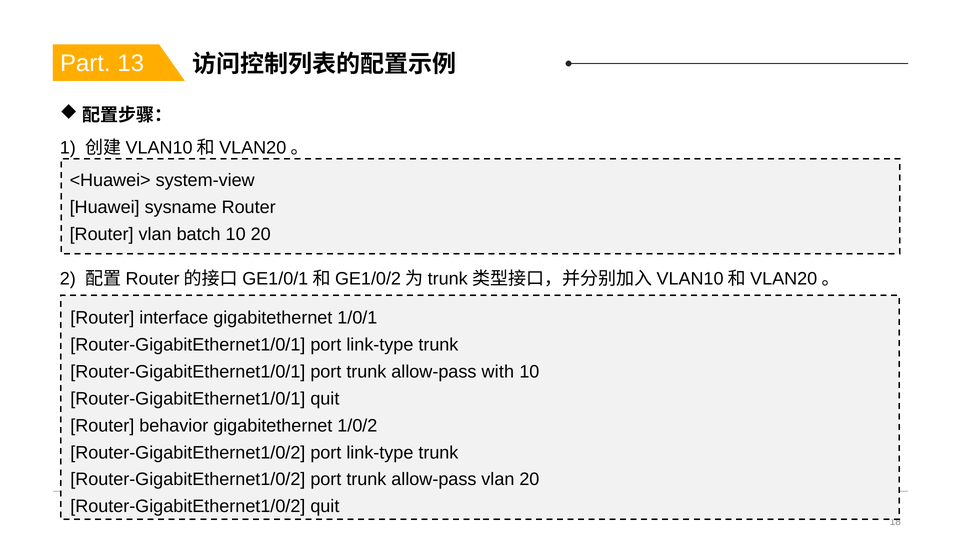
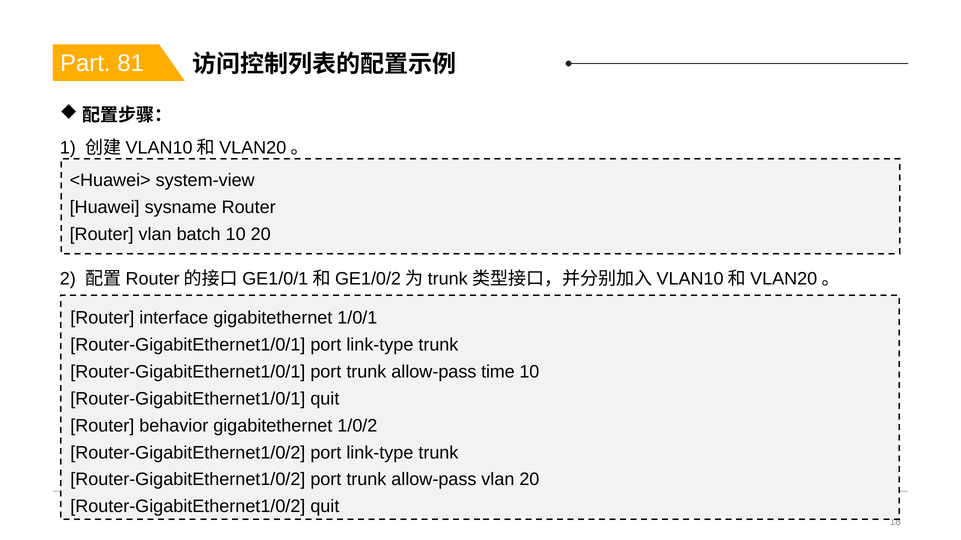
13: 13 -> 81 (131, 63)
with: with -> time (498, 372)
